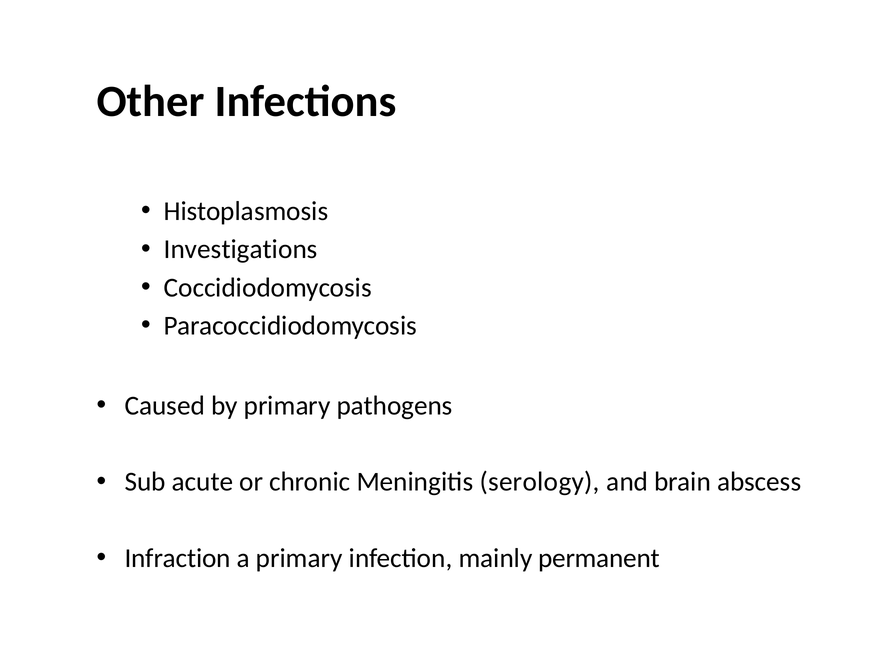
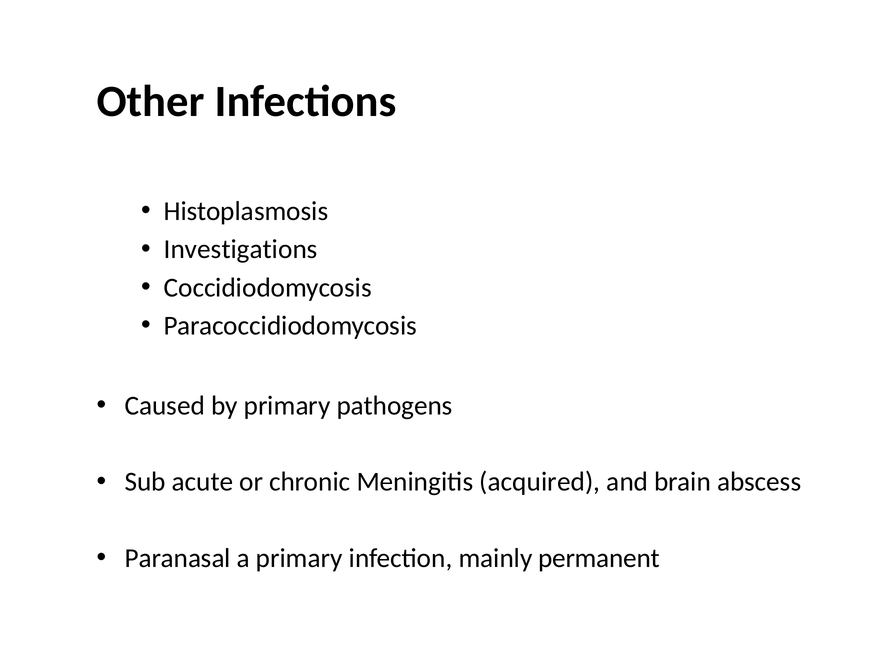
serology: serology -> acquired (540, 482)
Infraction: Infraction -> Paranasal (178, 558)
